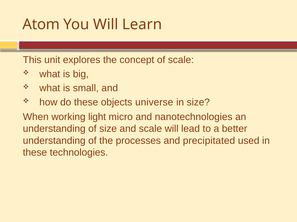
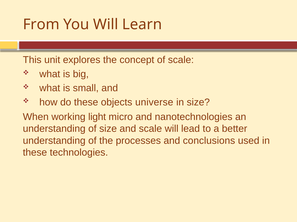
Atom: Atom -> From (41, 25)
precipitated: precipitated -> conclusions (209, 141)
